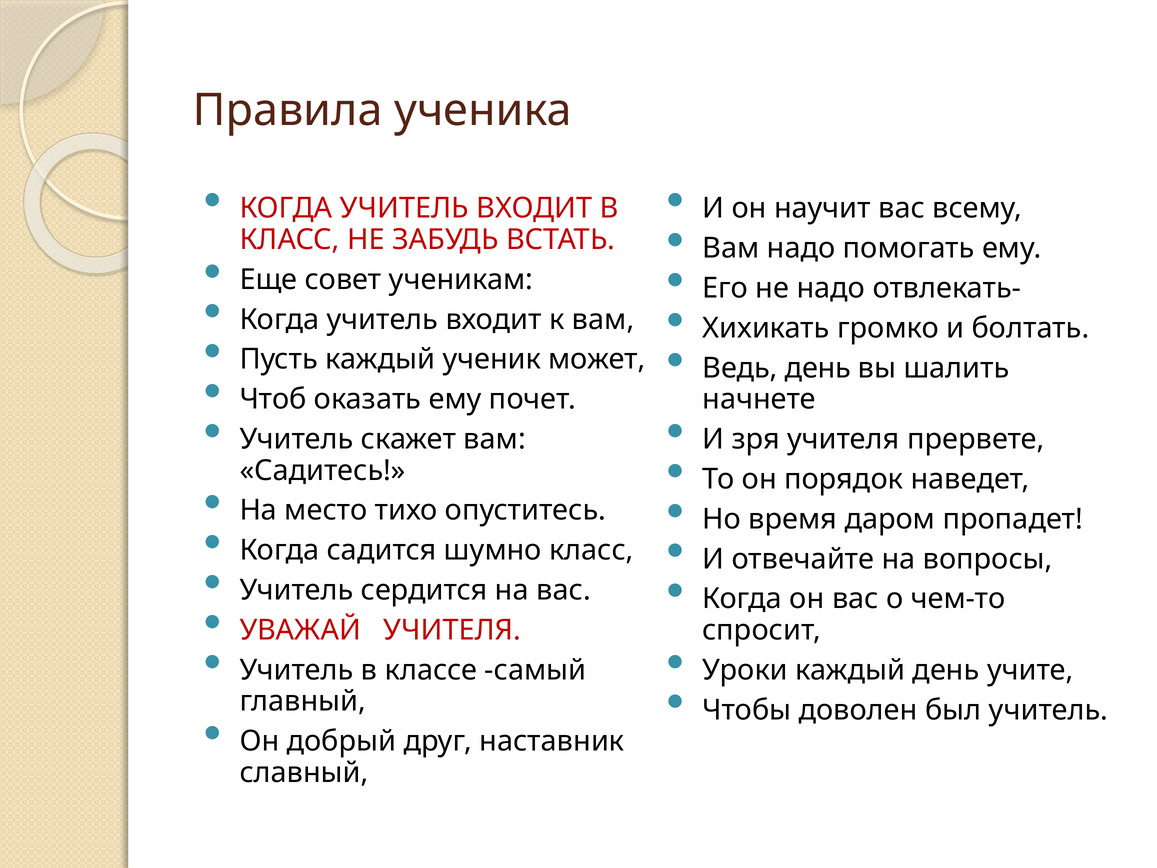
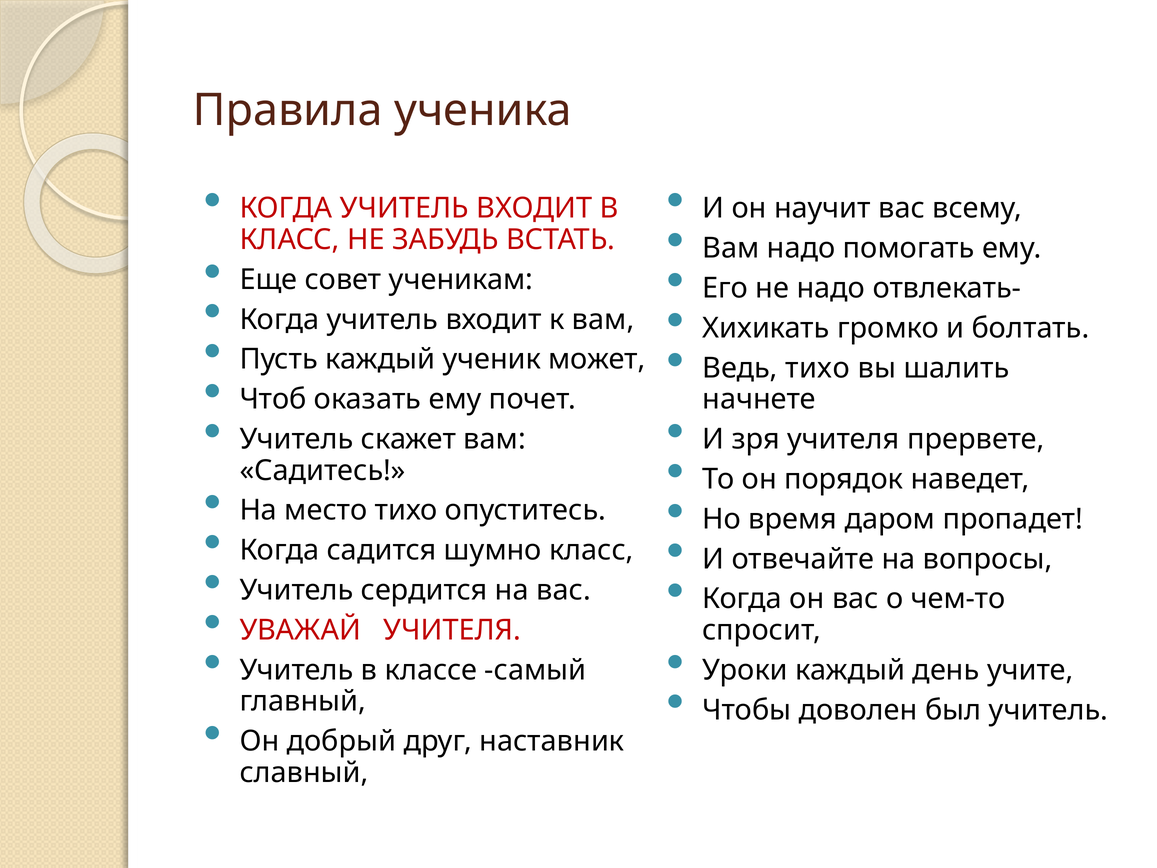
Ведь день: день -> тихо (818, 368)
